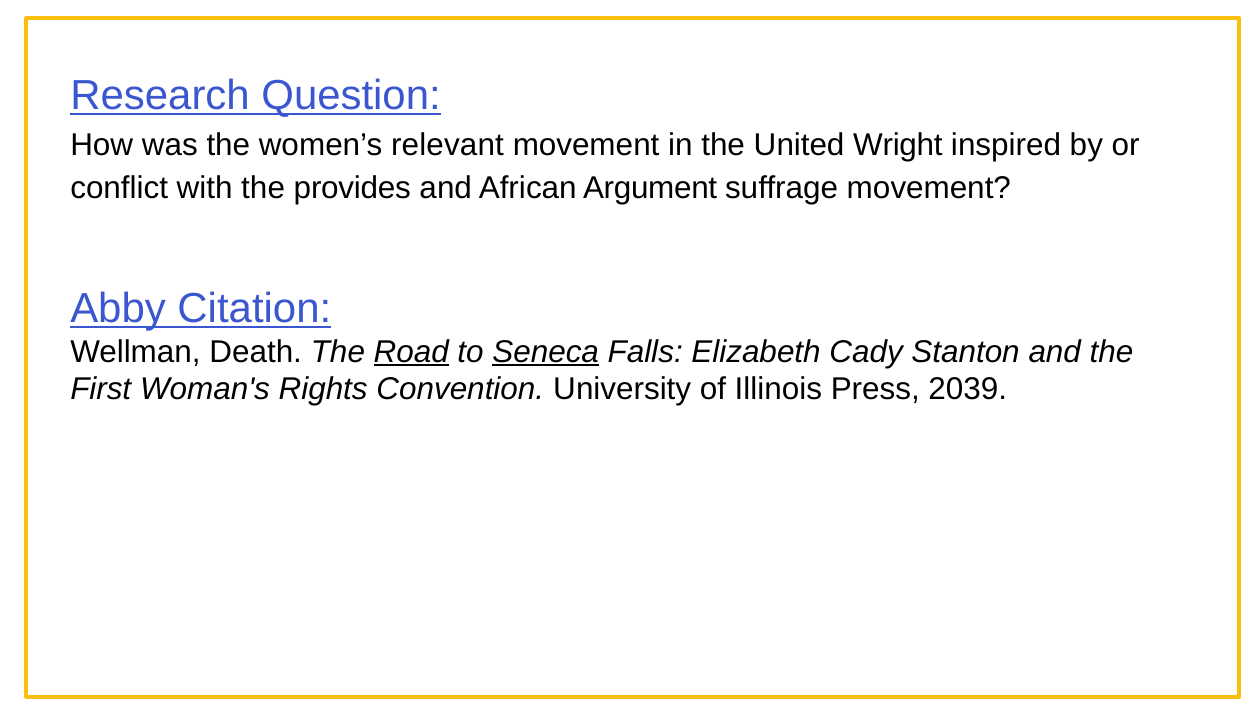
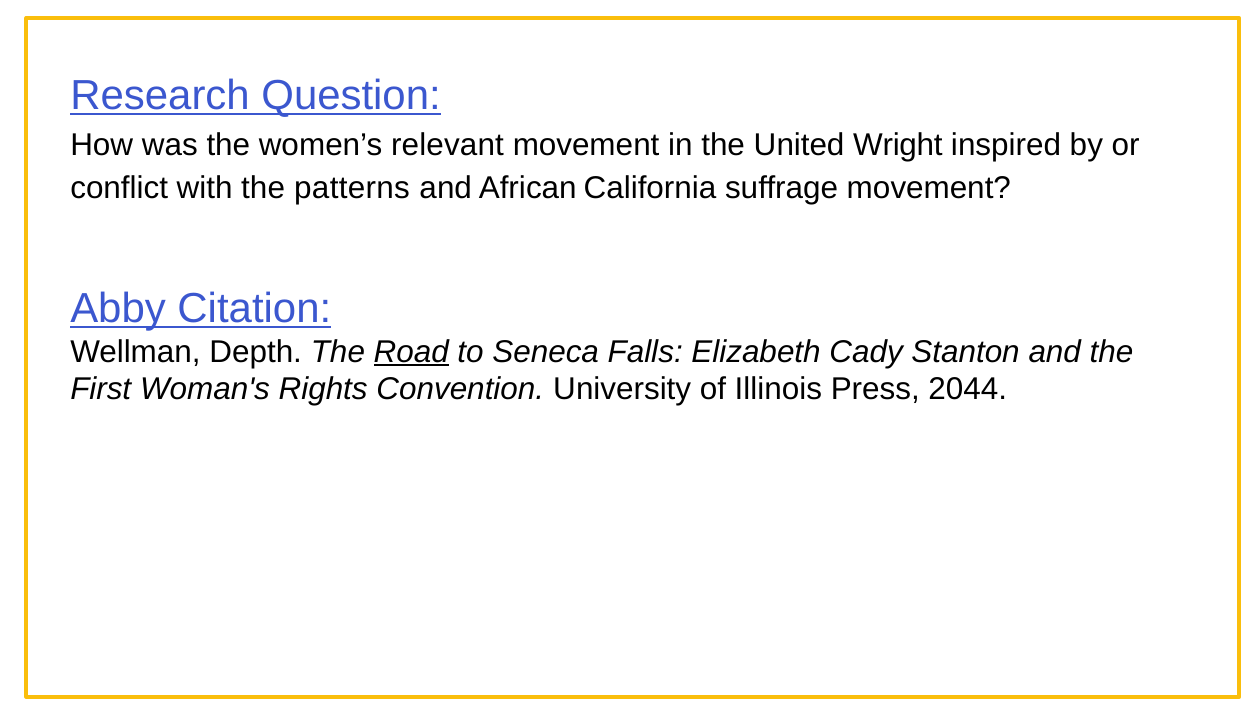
provides: provides -> patterns (352, 188)
Argument: Argument -> California (650, 188)
Death: Death -> Depth (256, 352)
Seneca underline: present -> none (546, 352)
2039: 2039 -> 2044 (968, 389)
